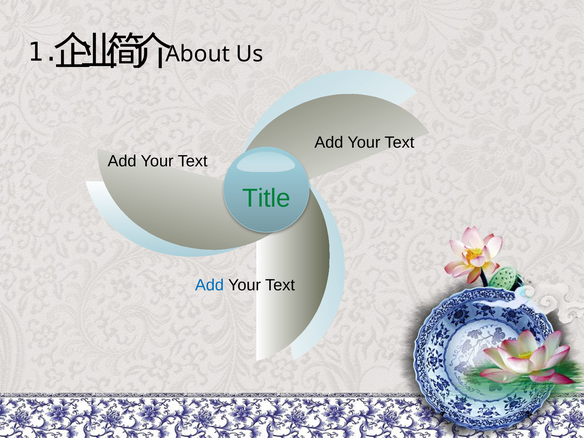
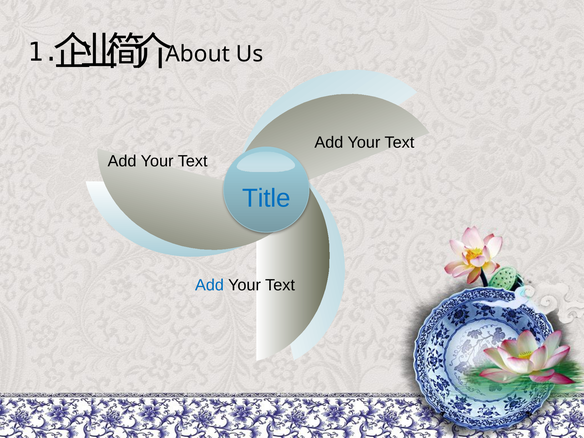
Title colour: green -> blue (266, 198)
